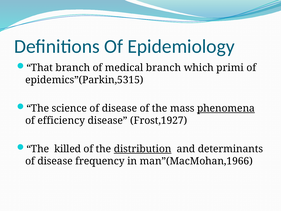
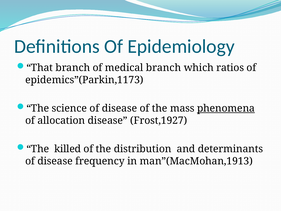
primi: primi -> ratios (230, 68)
epidemics”(Parkin,5315: epidemics”(Parkin,5315 -> epidemics”(Parkin,1173 (84, 80)
efficiency: efficiency -> allocation (61, 120)
distribution underline: present -> none (143, 149)
man”(MacMohan,1966: man”(MacMohan,1966 -> man”(MacMohan,1913 (196, 161)
